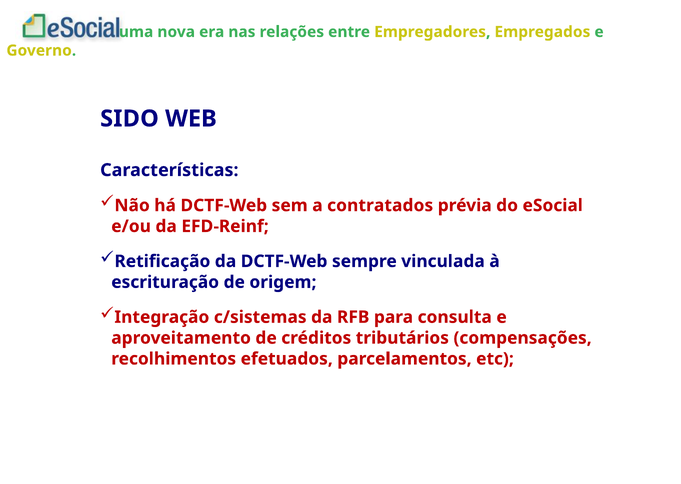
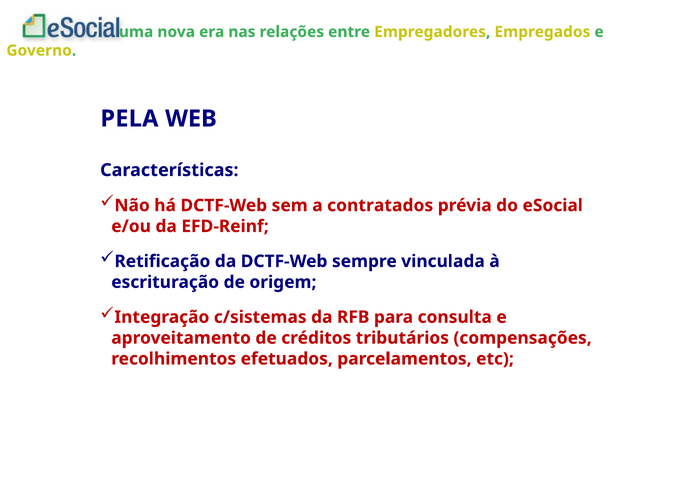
SIDO: SIDO -> PELA (129, 118)
